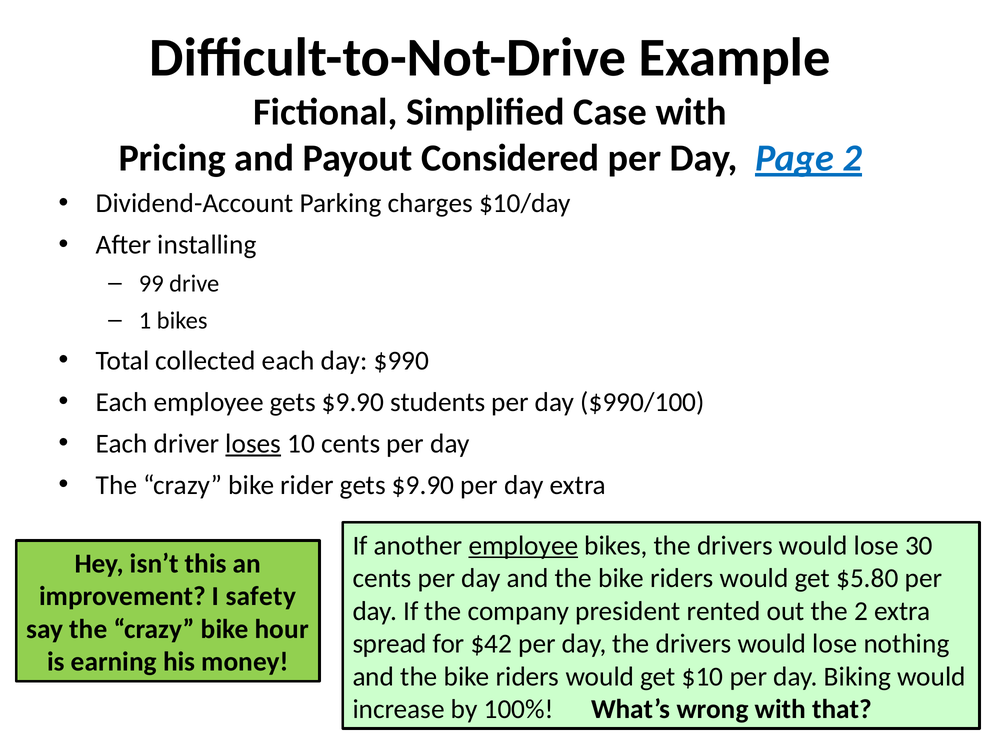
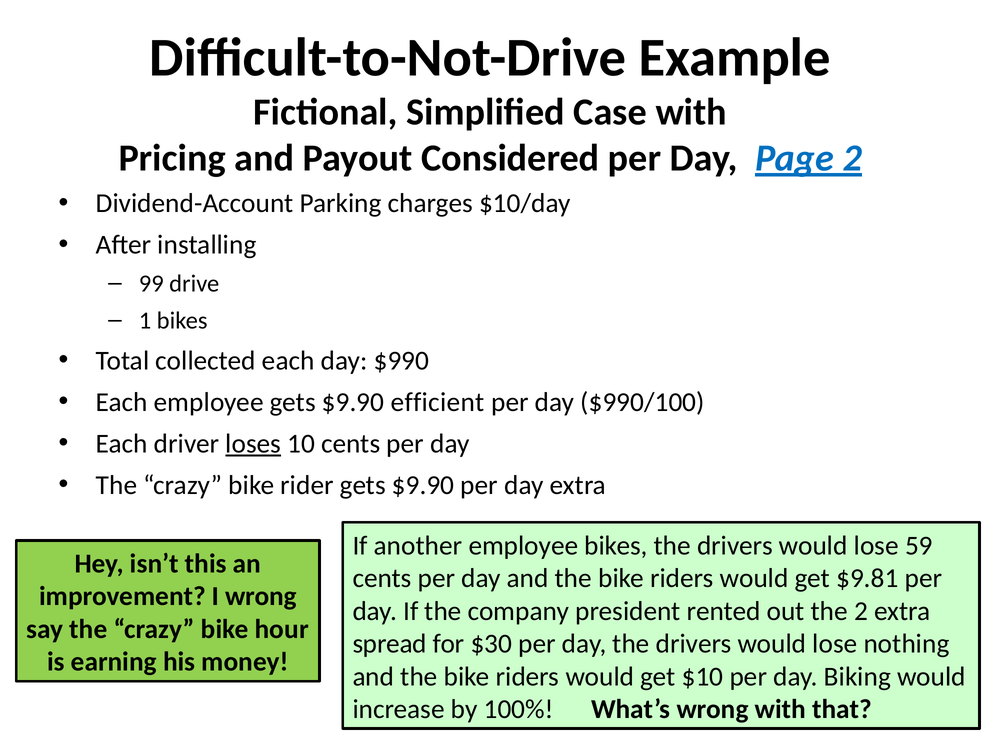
students: students -> efficient (438, 402)
employee underline: present -> none (523, 546)
30: 30 -> 59 (919, 546)
$5.80: $5.80 -> $9.81 (867, 578)
I safety: safety -> wrong (261, 597)
$42: $42 -> $30 (491, 644)
